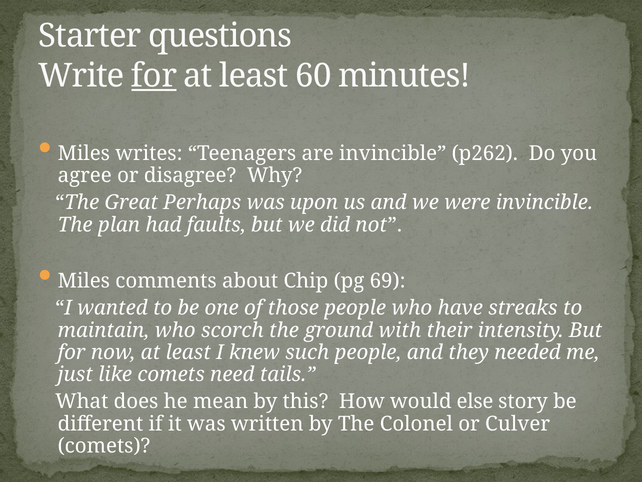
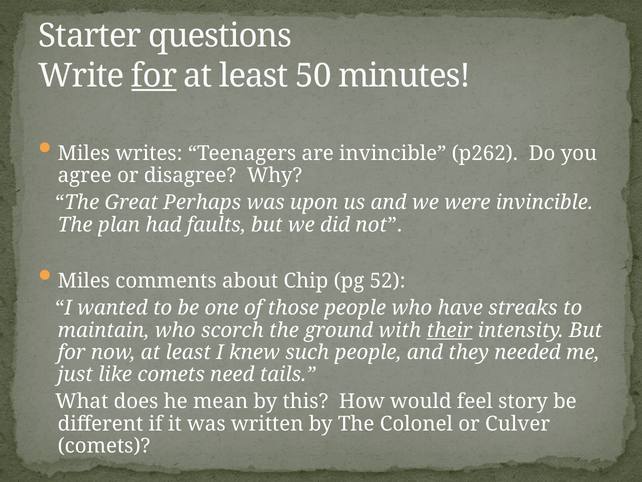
60: 60 -> 50 (313, 76)
69: 69 -> 52 (388, 281)
their underline: none -> present (449, 330)
else: else -> feel (475, 401)
